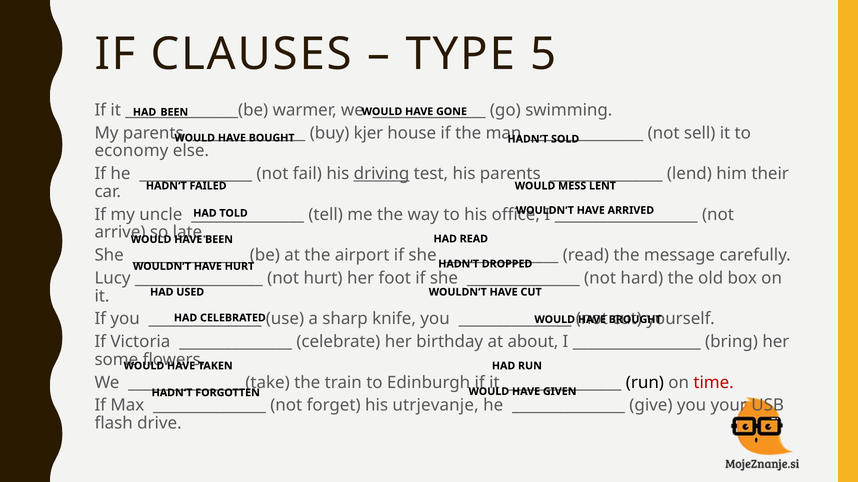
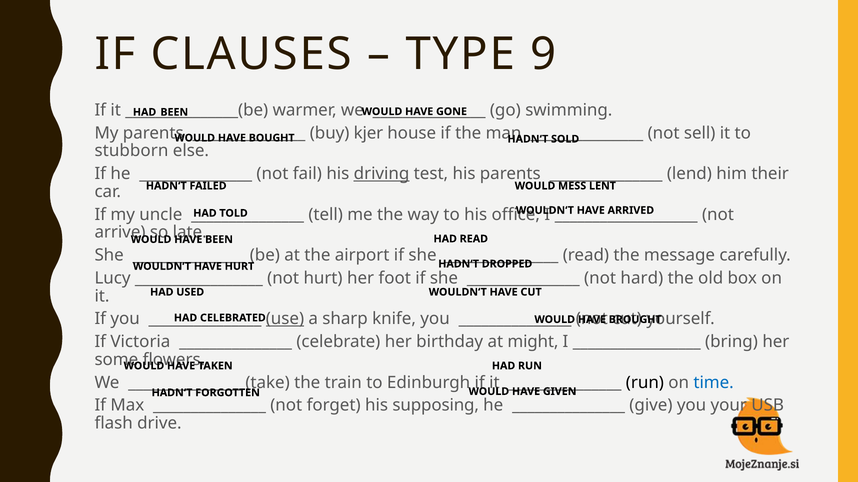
5: 5 -> 9 (543, 54)
economy: economy -> stubborn (131, 151)
use underline: none -> present (285, 319)
about: about -> might (533, 342)
time colour: red -> blue (714, 383)
utrjevanje: utrjevanje -> supposing (436, 406)
